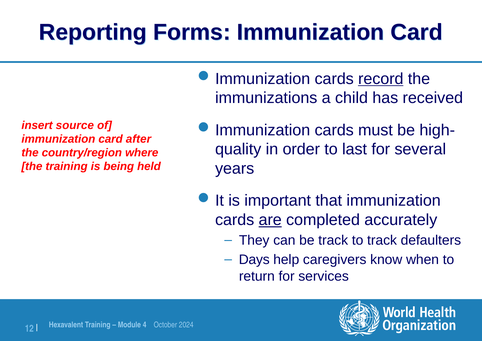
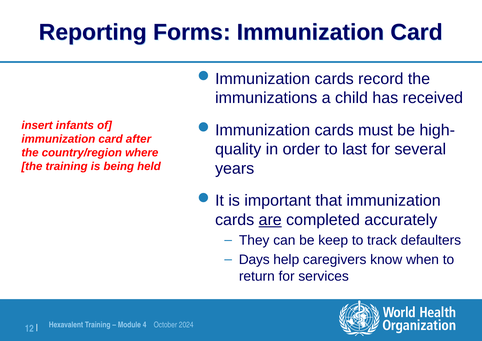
record underline: present -> none (381, 79)
source: source -> infants (75, 125)
be track: track -> keep (333, 240)
